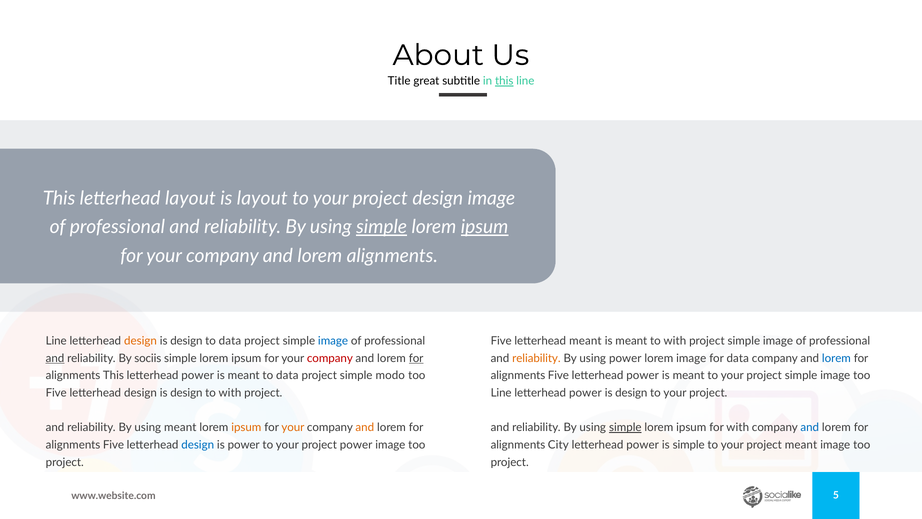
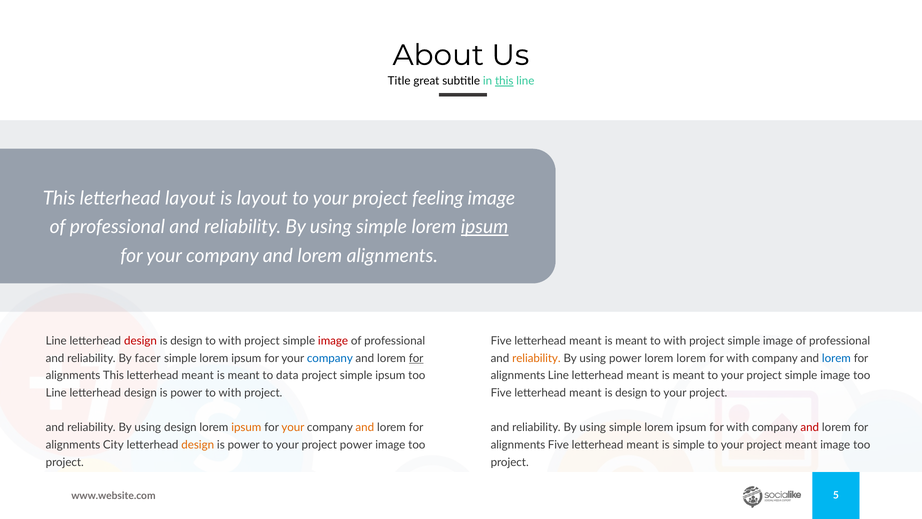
project design: design -> feeling (438, 198)
simple underline: present -> none (382, 227)
design colour: orange -> red (140, 341)
data: data -> with (230, 341)
image colour: blue -> red (333, 341)
and underline: present -> none (55, 358)
sociis: sociis -> facer (148, 358)
company colour: red -> blue (330, 358)
lorem image: image -> lorem (691, 358)
data: data -> with (738, 358)
This letterhead power: power -> meant (198, 375)
simple modo: modo -> ipsum (390, 375)
Five: Five -> Line (558, 375)
power: power -> meant (643, 375)
Five: Five -> Line (56, 393)
design: design -> power (186, 393)
Line: Line -> Five (501, 393)
power: power -> meant (585, 393)
using meant: meant -> design (180, 427)
simple underline: present -> none (625, 427)
and colour: blue -> red (810, 427)
Five: Five -> City (113, 445)
design colour: blue -> orange (198, 445)
alignments City: City -> Five (558, 445)
power: power -> meant (643, 445)
